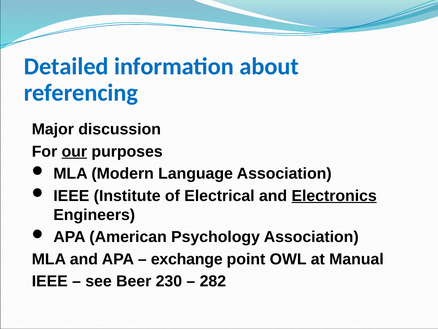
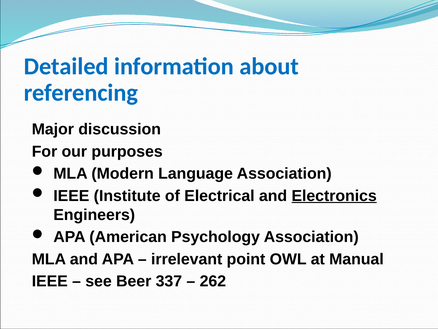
our underline: present -> none (74, 151)
exchange: exchange -> irrelevant (187, 259)
230: 230 -> 337 (169, 281)
282: 282 -> 262 (213, 281)
